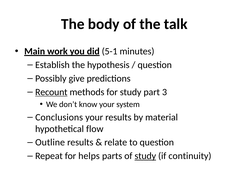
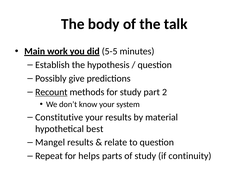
5-1: 5-1 -> 5-5 (110, 51)
3: 3 -> 2 (165, 92)
Conclusions: Conclusions -> Constitutive (59, 117)
flow: flow -> best (95, 129)
Outline: Outline -> Mangel (50, 142)
study underline: present -> none (145, 156)
